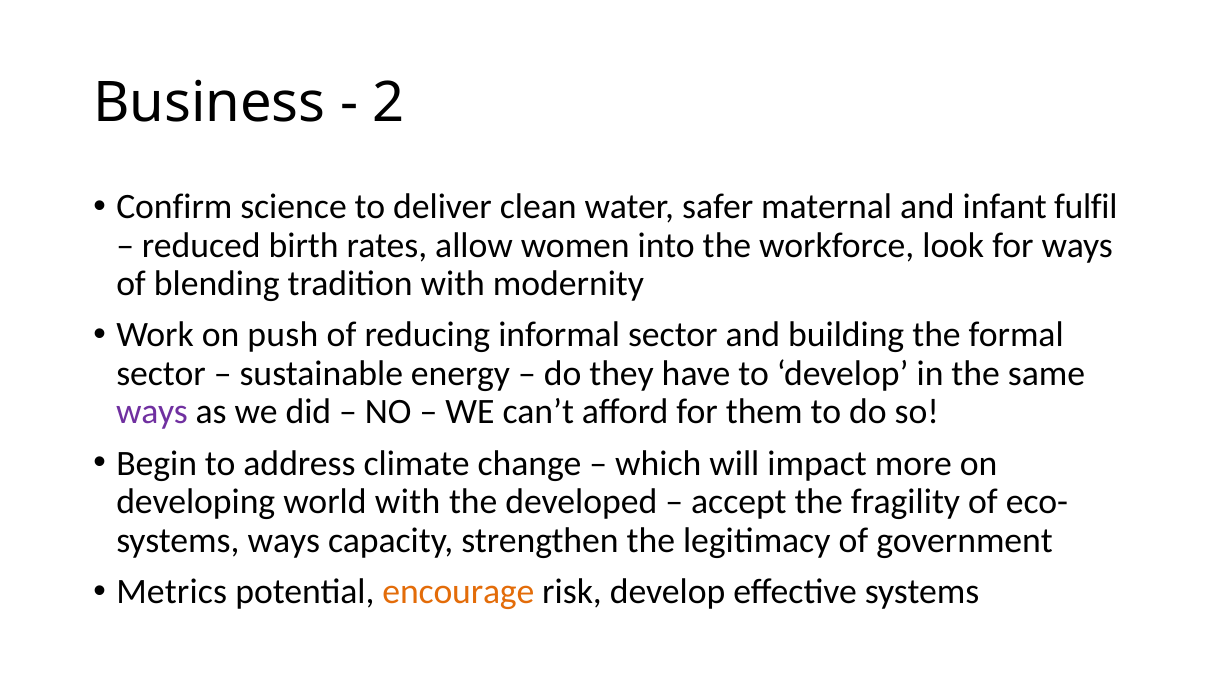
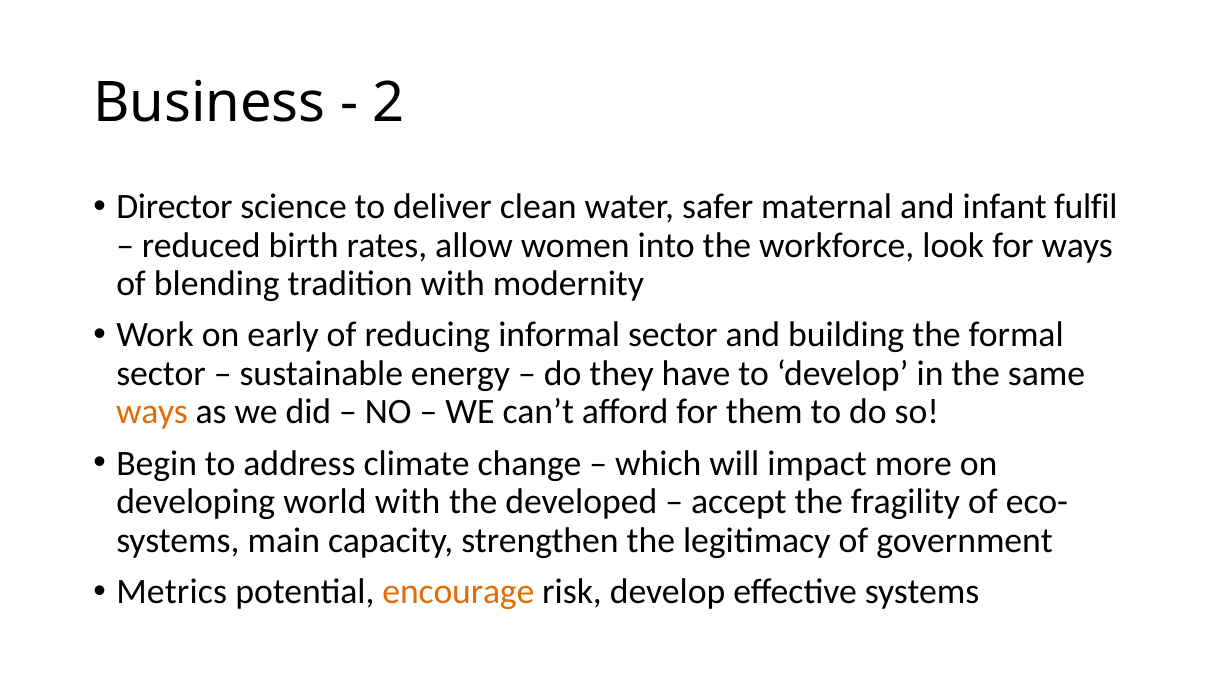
Confirm: Confirm -> Director (174, 207)
push: push -> early (283, 335)
ways colour: purple -> orange (152, 413)
systems ways: ways -> main (284, 541)
